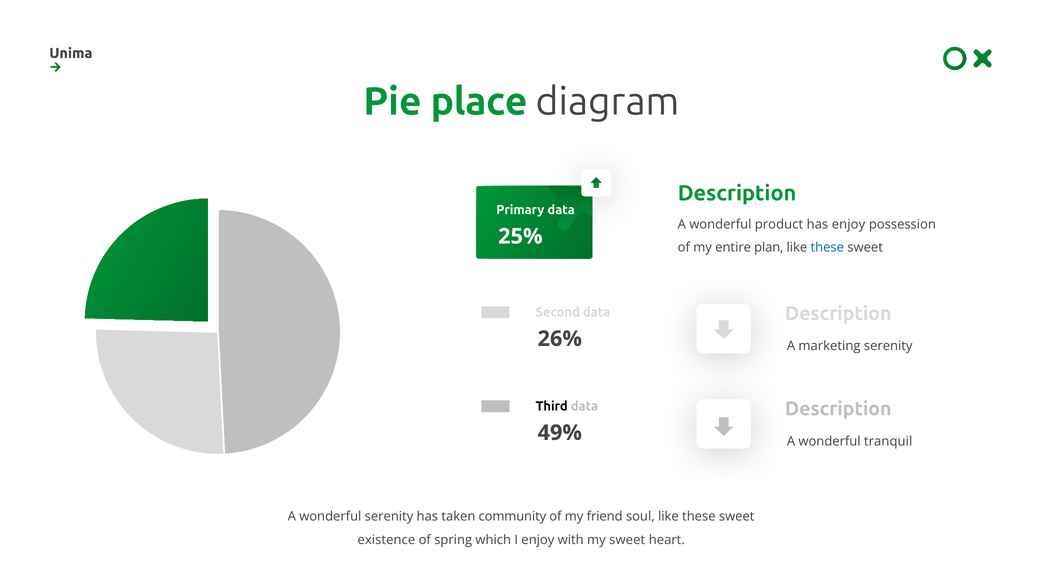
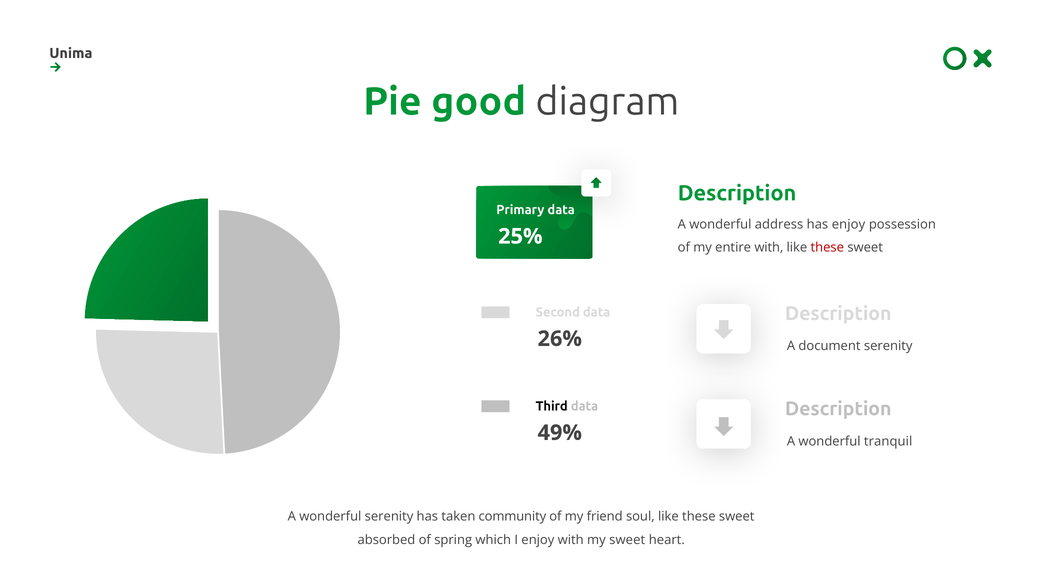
place: place -> good (479, 102)
product: product -> address (779, 224)
entire plan: plan -> with (769, 248)
these colour: blue -> red (827, 248)
marketing: marketing -> document (830, 347)
existence: existence -> absorbed (386, 541)
